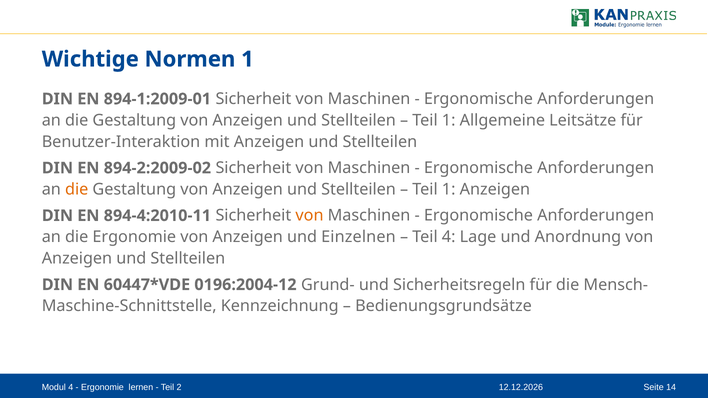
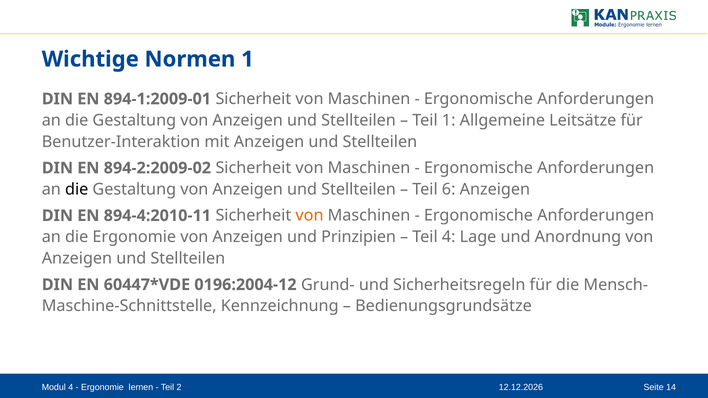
die colour: orange -> black (77, 190)
1: 1 -> 6 (449, 190)
Einzelnen: Einzelnen -> Prinzipien (359, 237)
